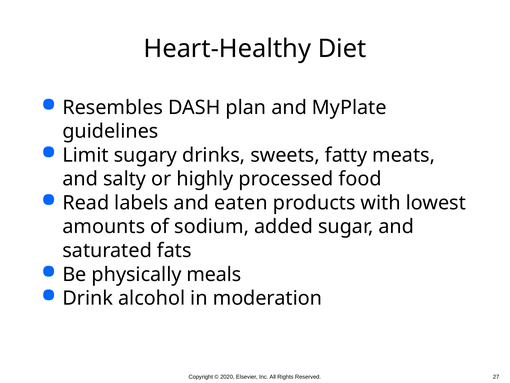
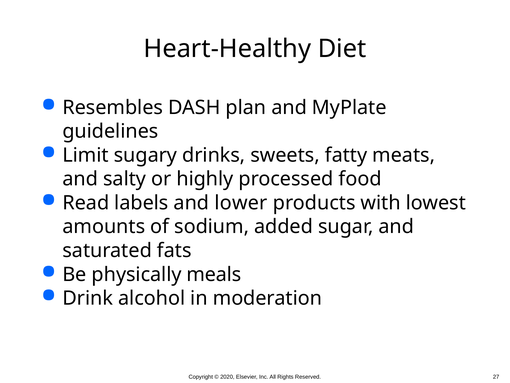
eaten: eaten -> lower (241, 203)
